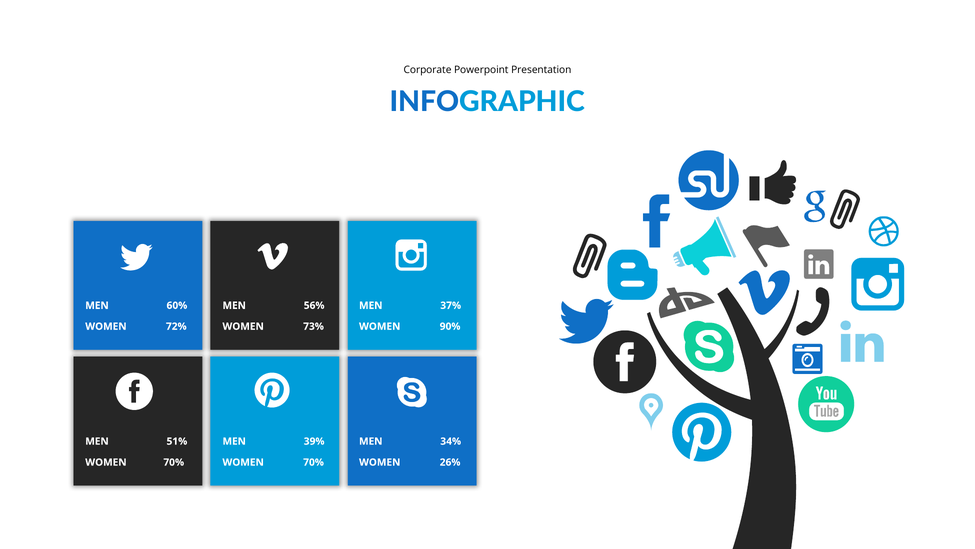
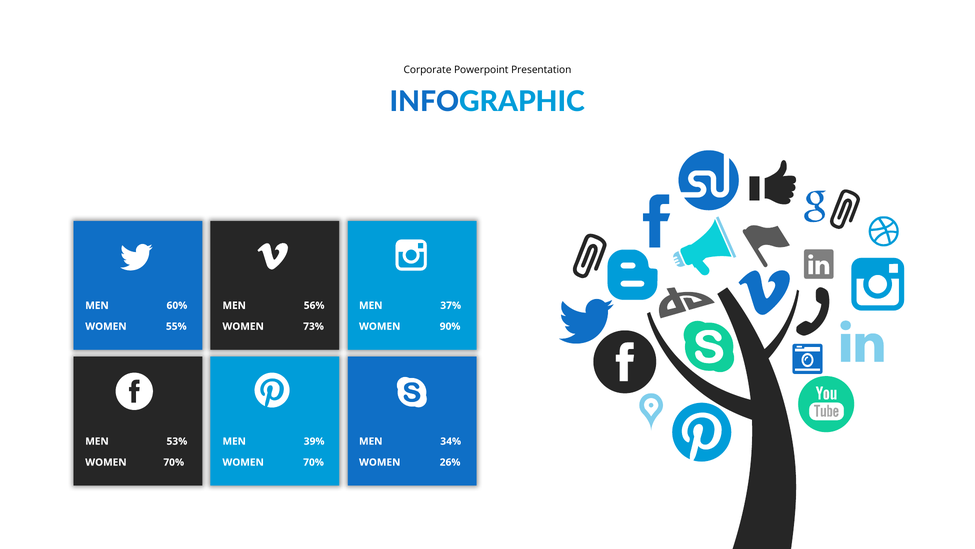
72%: 72% -> 55% (176, 326)
51%: 51% -> 53% (177, 441)
